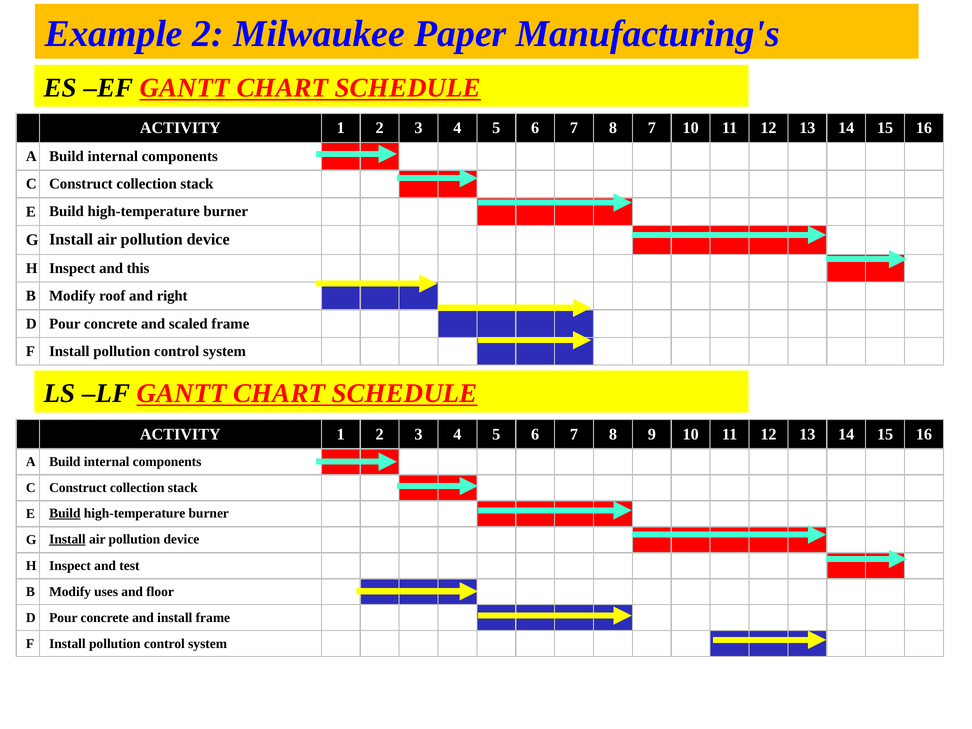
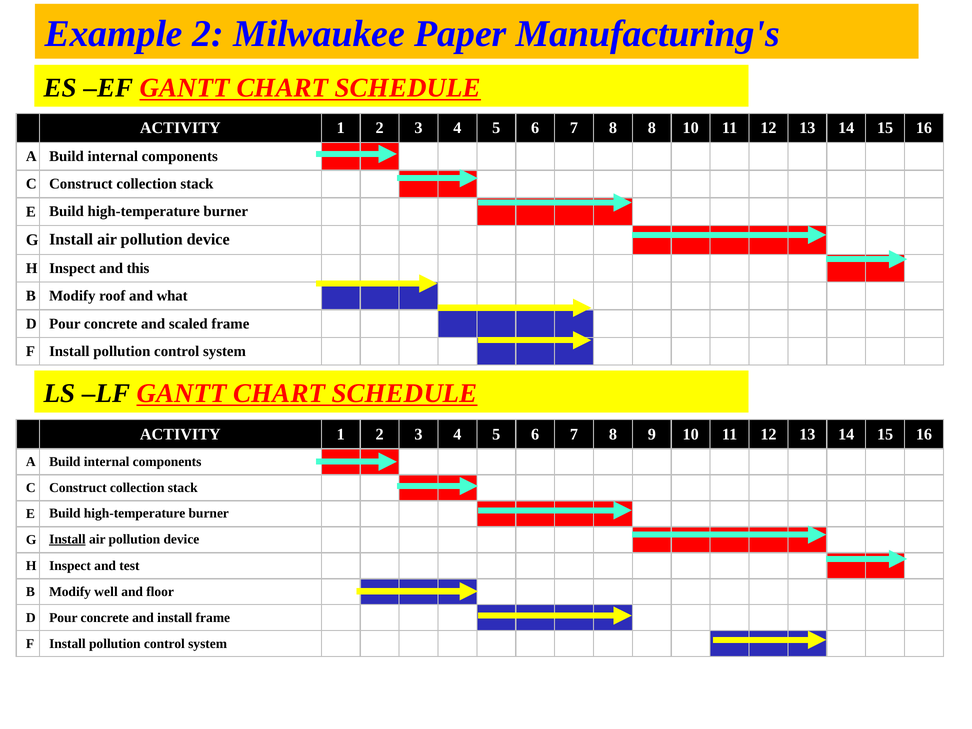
8 7: 7 -> 8 (652, 128)
right: right -> what (172, 296)
Build underline: present -> none (65, 513)
uses: uses -> well (106, 592)
